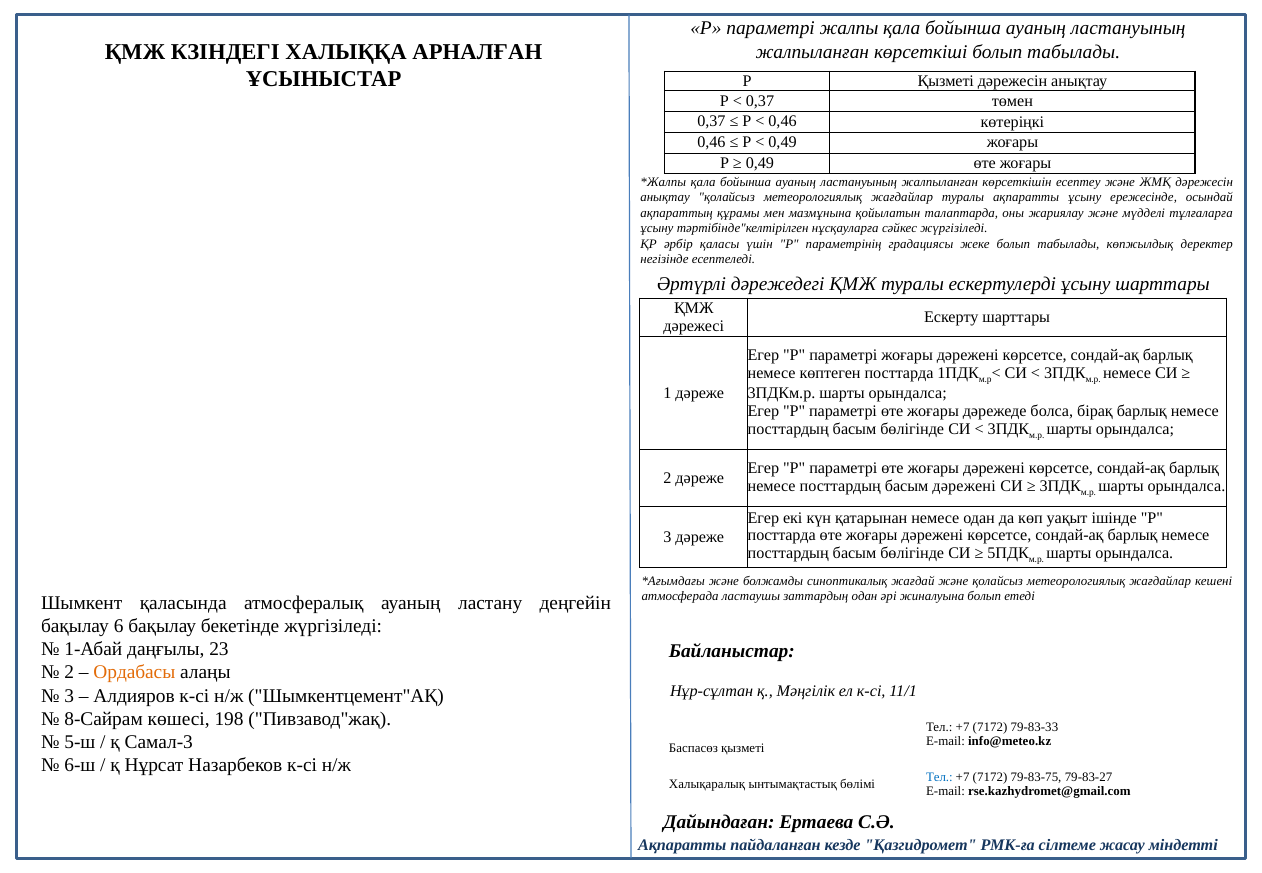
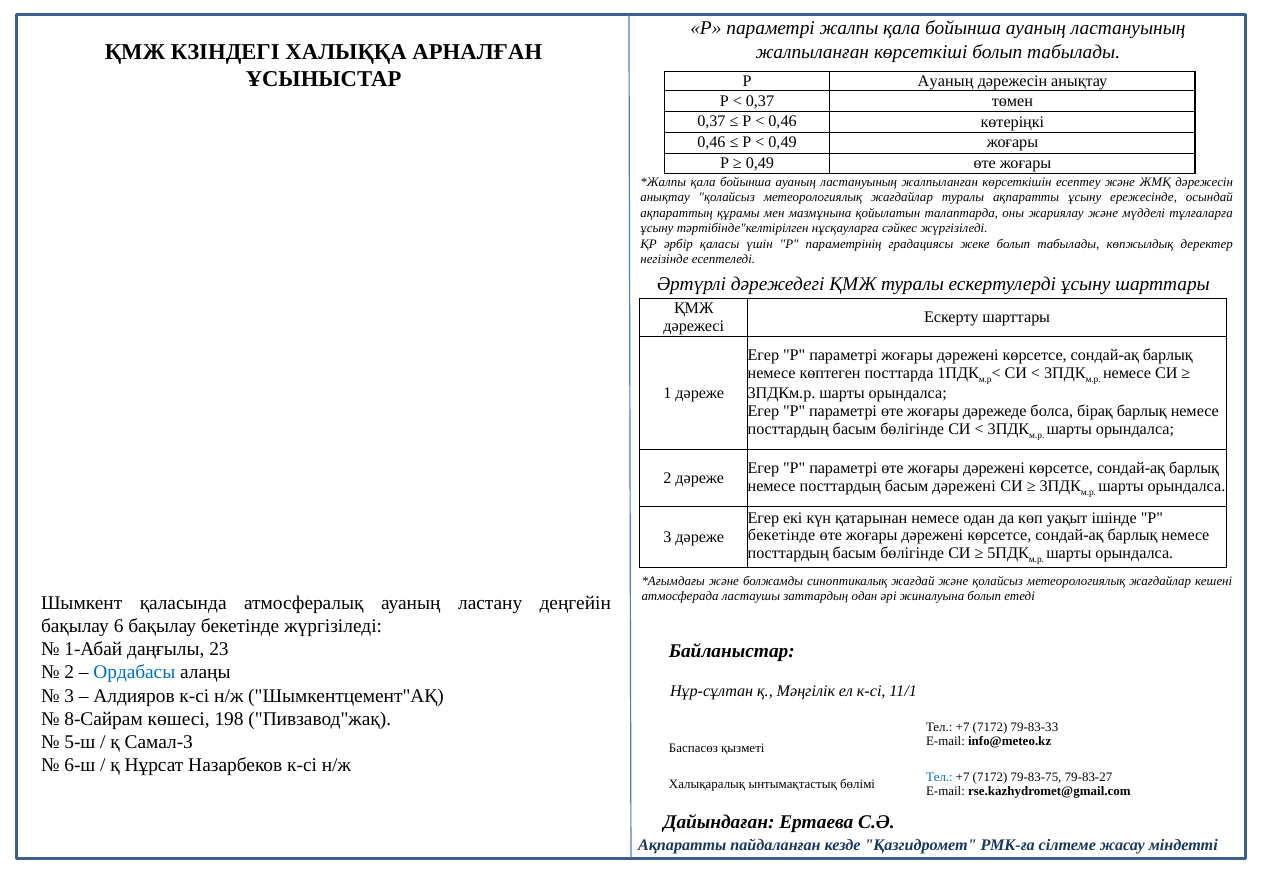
Р Қызметі: Қызметі -> Ауаның (946, 81)
посттарда: посттарда -> бекетінде (782, 536)
Ордабасы colour: orange -> blue (134, 673)
